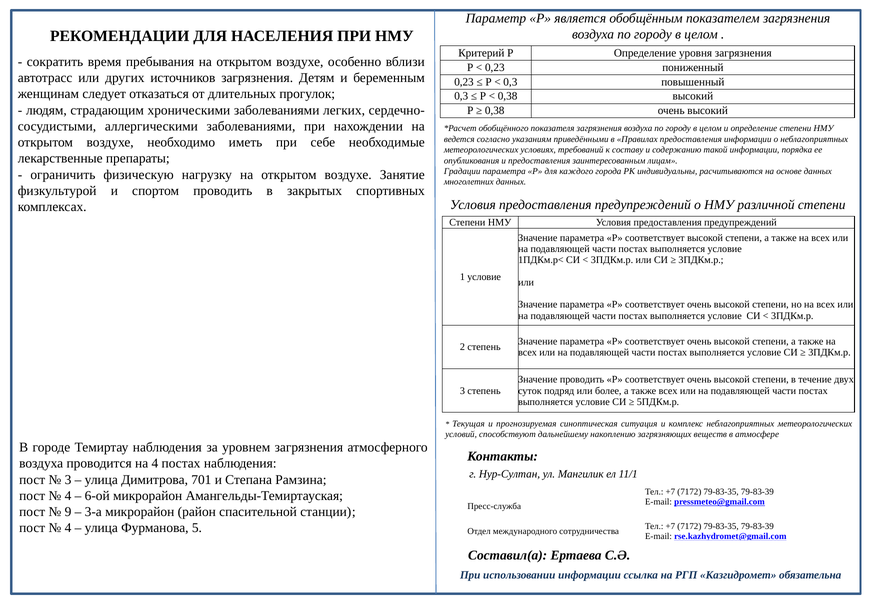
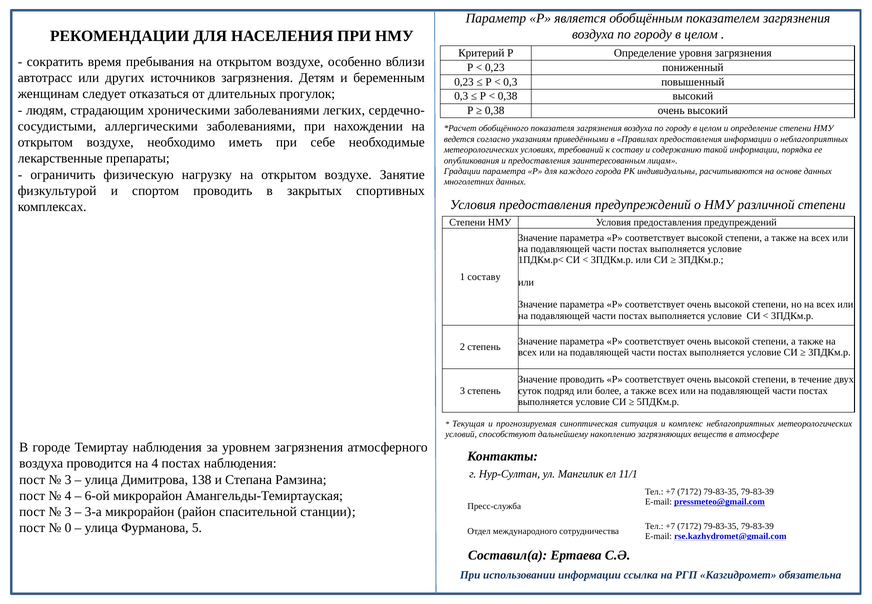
1 условие: условие -> составу (484, 277)
701: 701 -> 138 (201, 479)
9: 9 -> 3 (68, 512)
4: 4 -> 0 (68, 528)
